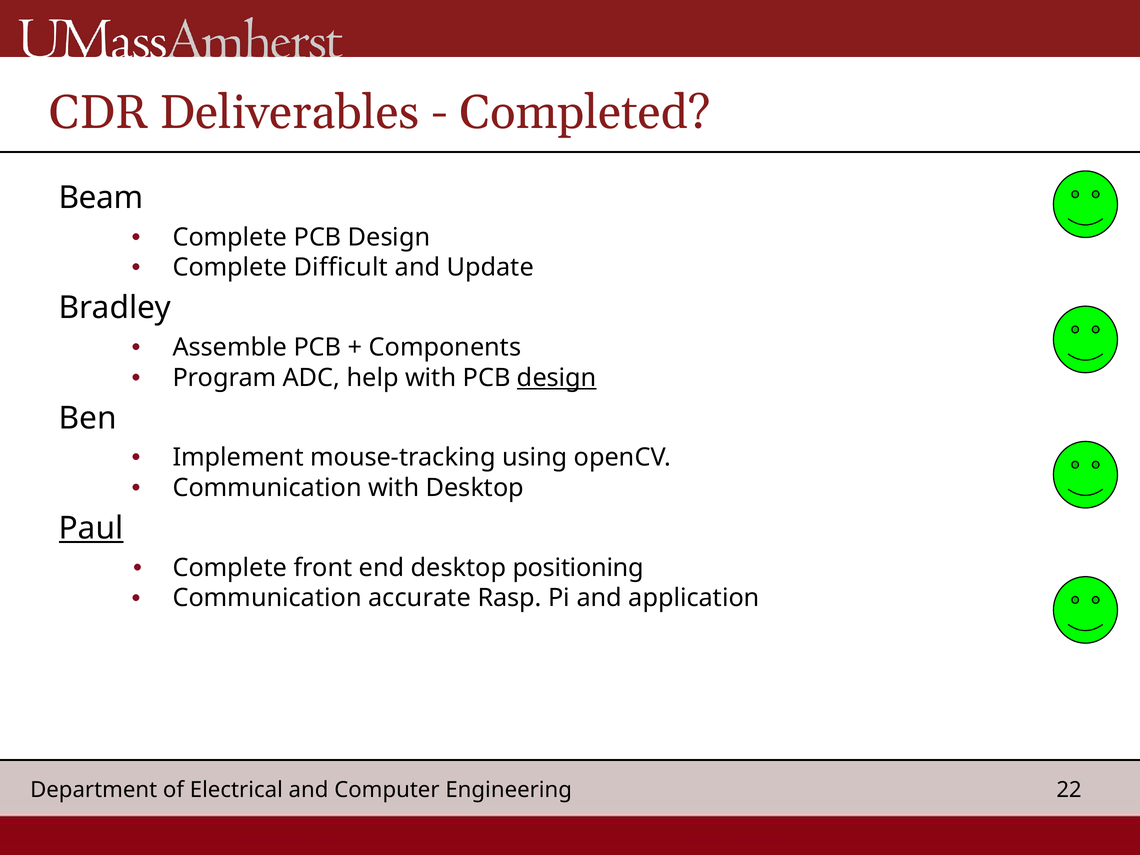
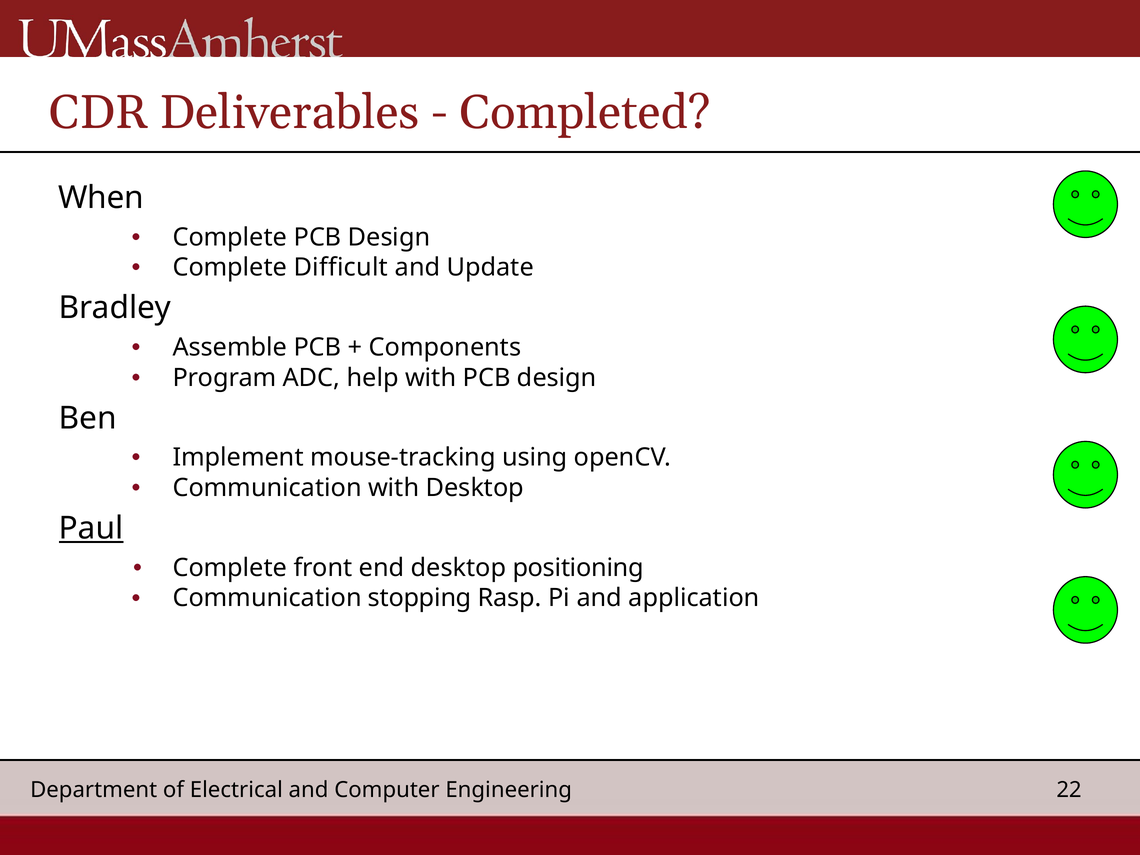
Beam: Beam -> When (101, 198)
design underline: present -> none (557, 378)
accurate: accurate -> stopping (420, 598)
